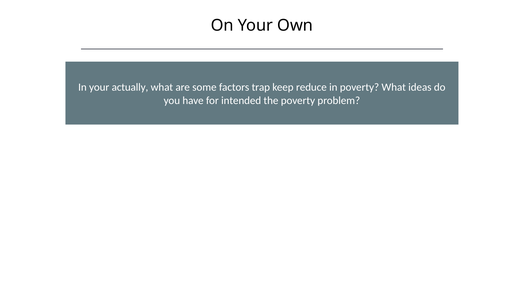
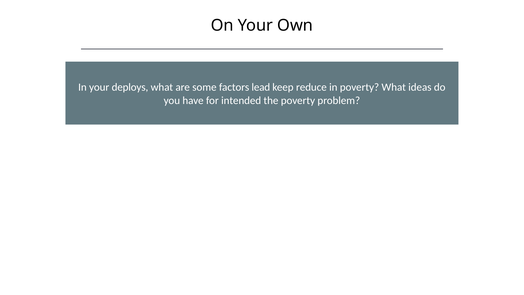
actually: actually -> deploys (130, 87)
trap: trap -> lead (261, 87)
